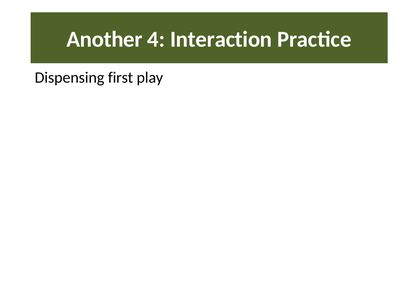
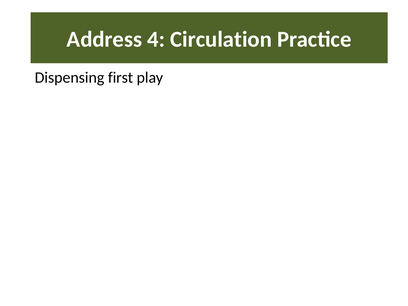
Another: Another -> Address (104, 39)
Interaction: Interaction -> Circulation (221, 39)
